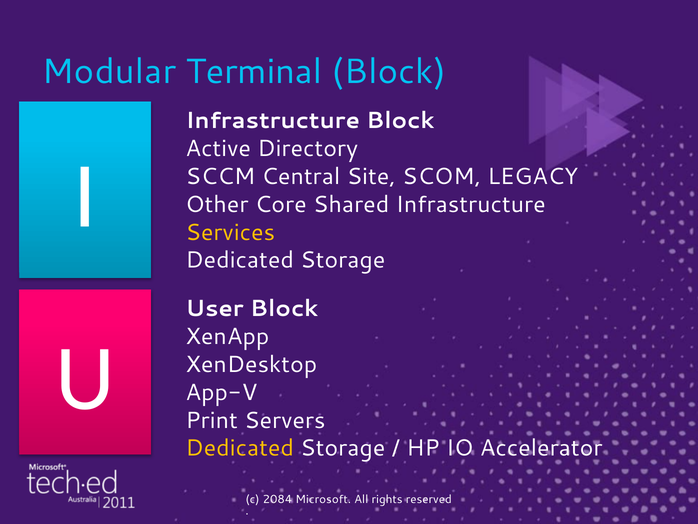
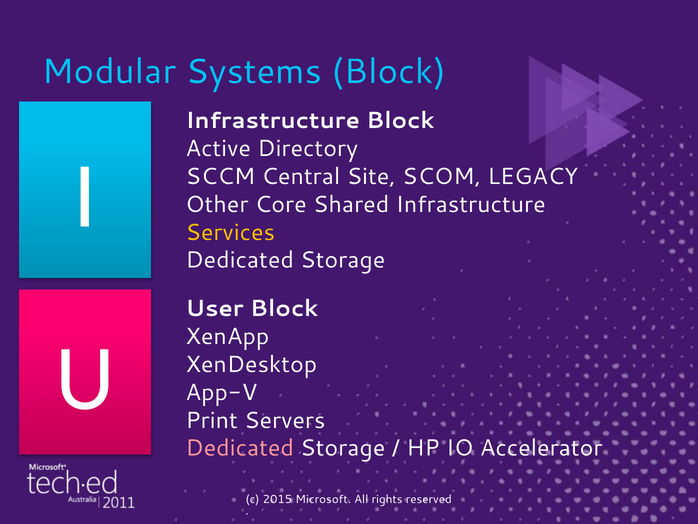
Terminal: Terminal -> Systems (254, 71)
Dedicated colour: yellow -> pink (240, 448)
2084: 2084 -> 2015 (277, 499)
